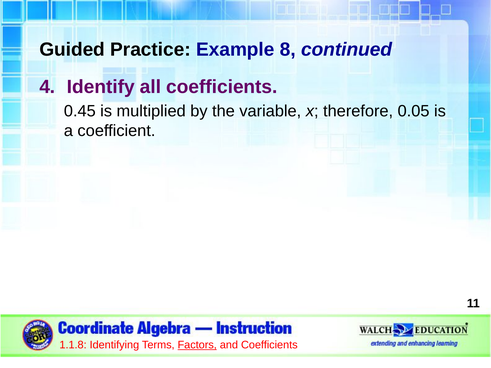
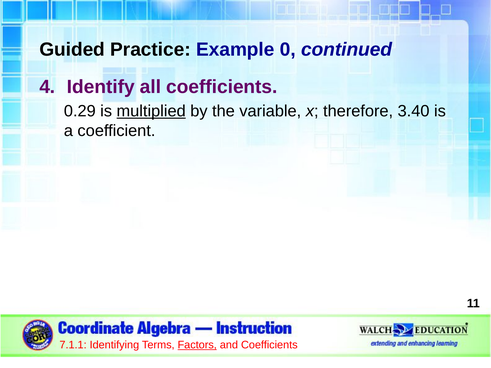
8: 8 -> 0 (288, 50)
0.45: 0.45 -> 0.29 (80, 111)
multiplied underline: none -> present (151, 111)
0.05: 0.05 -> 3.40 (414, 111)
1.1.8: 1.1.8 -> 7.1.1 (73, 345)
